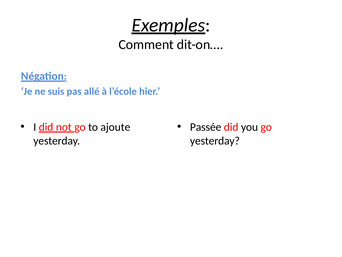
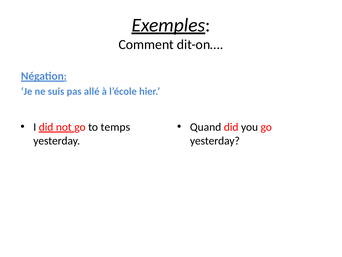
ajoute: ajoute -> temps (115, 127)
Passée: Passée -> Quand (206, 127)
